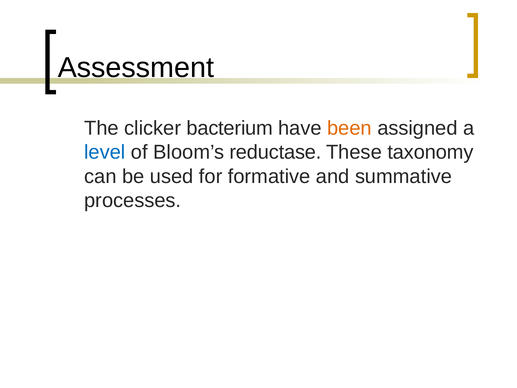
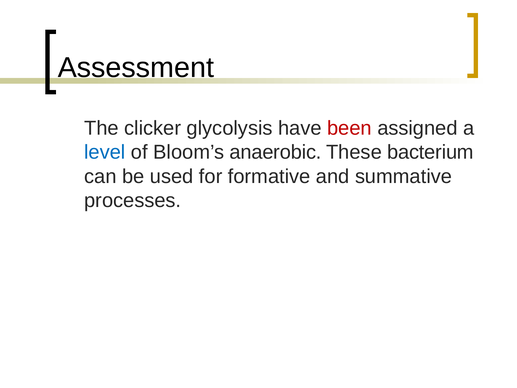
bacterium: bacterium -> glycolysis (230, 128)
been colour: orange -> red (349, 128)
reductase: reductase -> anaerobic (275, 152)
taxonomy: taxonomy -> bacterium (430, 152)
